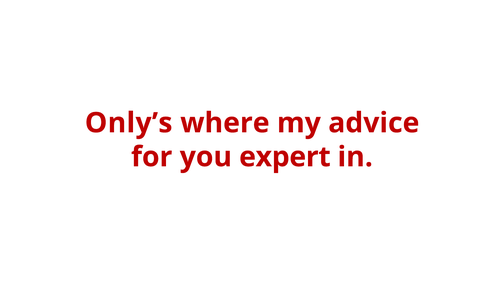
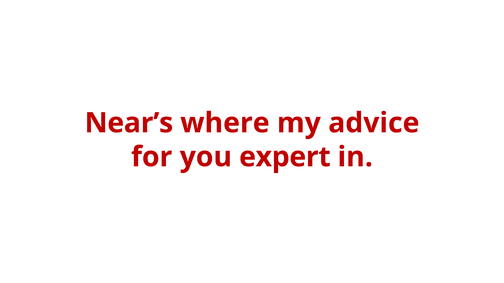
Only’s: Only’s -> Near’s (129, 123)
